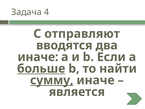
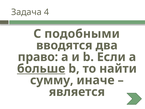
отправляют: отправляют -> подобными (82, 34)
иначе: иначе -> право (38, 57)
сумму underline: present -> none (52, 80)
